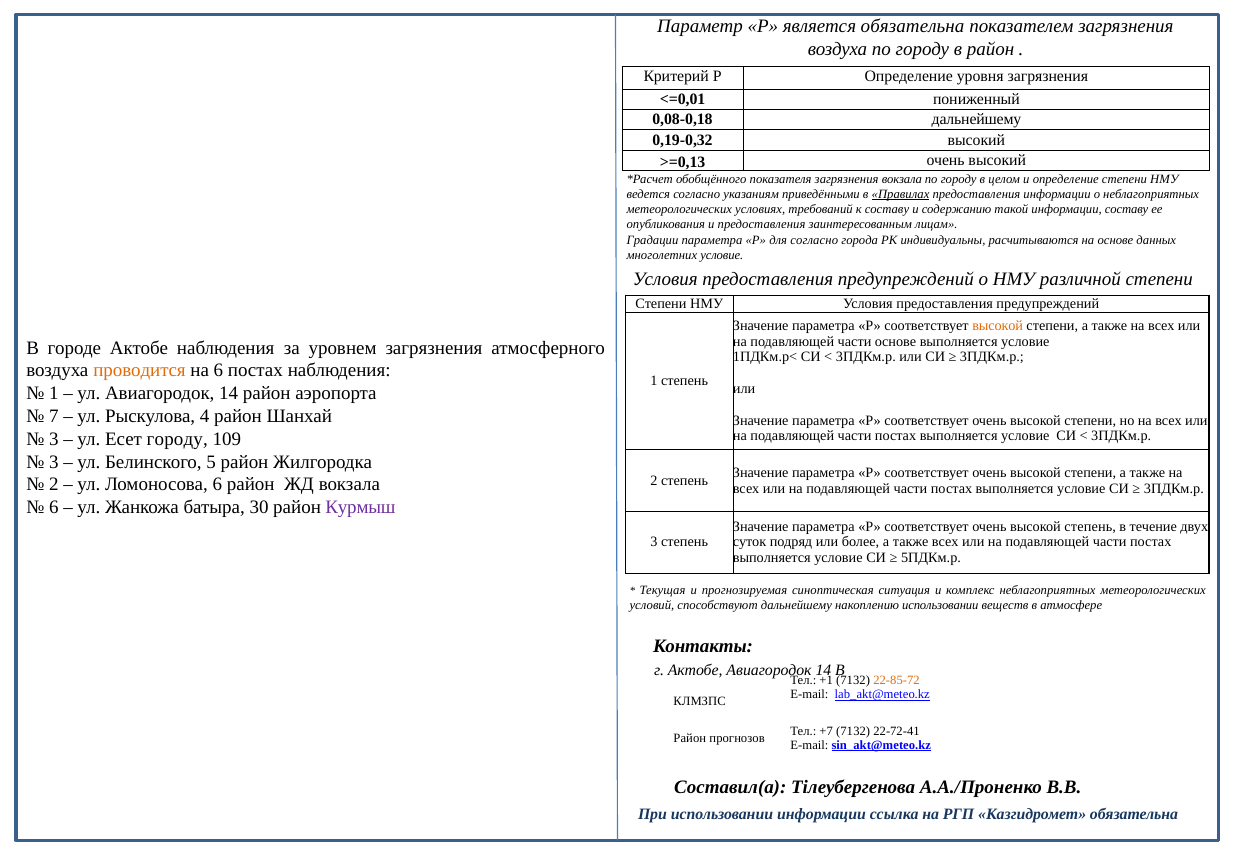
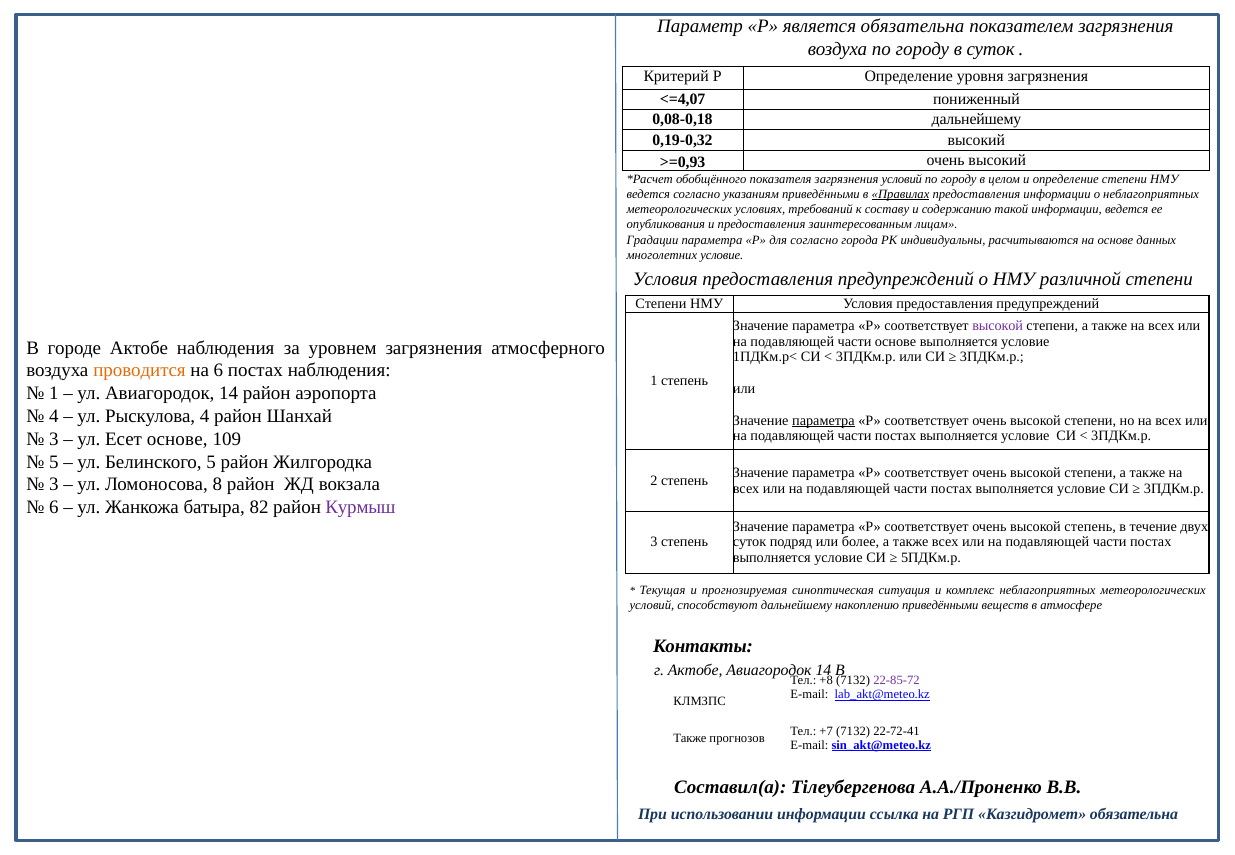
в район: район -> суток (991, 49)
<=0,01: <=0,01 -> <=4,07 (683, 99)
>=0,13: >=0,13 -> >=0,93 (683, 162)
загрязнения вокзала: вокзала -> условий (902, 179)
информации составу: составу -> ведется (1127, 210)
высокой colour: orange -> purple (998, 326)
7: 7 -> 4 (54, 416)
параметра underline: none -> present (823, 420)
Есет городу: городу -> основе (177, 439)
3: 3 -> 5 (54, 462)
2: 2 -> 3 (54, 485)
Ломоносова 6: 6 -> 8 (217, 485)
30: 30 -> 82 (259, 507)
накоплению использовании: использовании -> приведёнными (940, 605)
+1: +1 -> +8 (826, 681)
22-85-72 colour: orange -> purple (897, 681)
Район: Район -> Также (690, 738)
